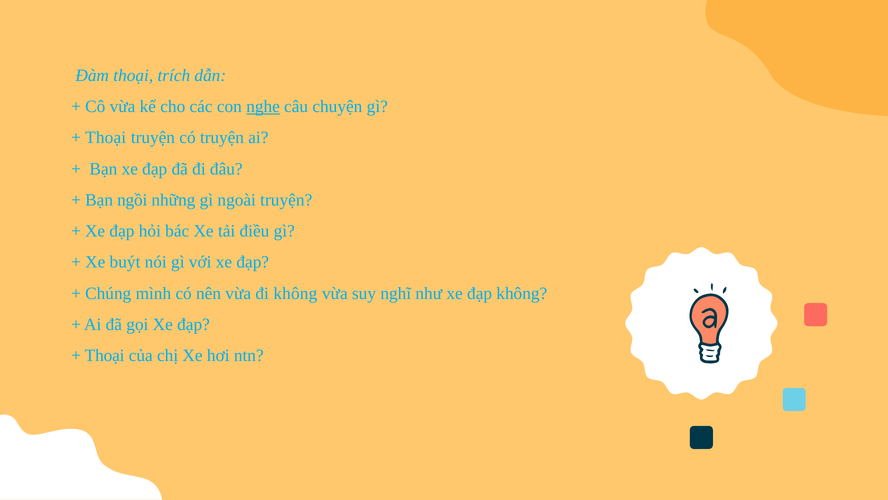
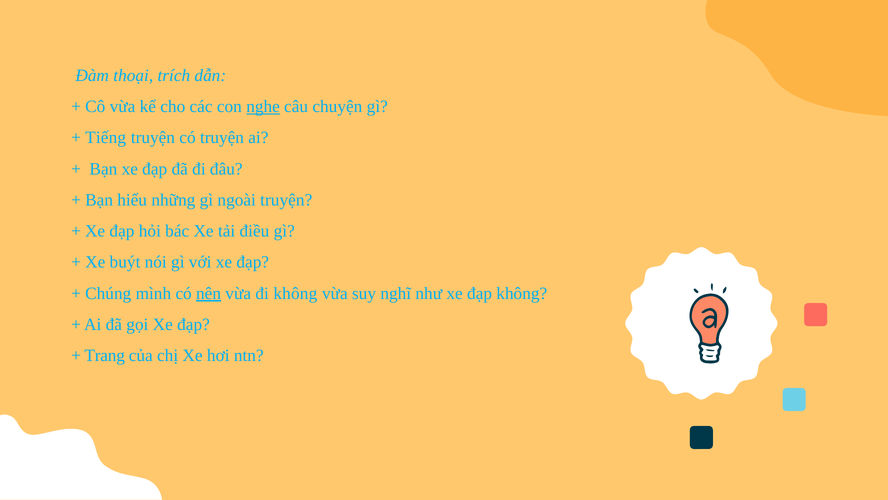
Thoại: Thoại -> Tiếng (106, 138)
ngồi: ngồi -> hiểu (132, 200)
nên underline: none -> present (209, 293)
Thoại: Thoại -> Trang (105, 355)
